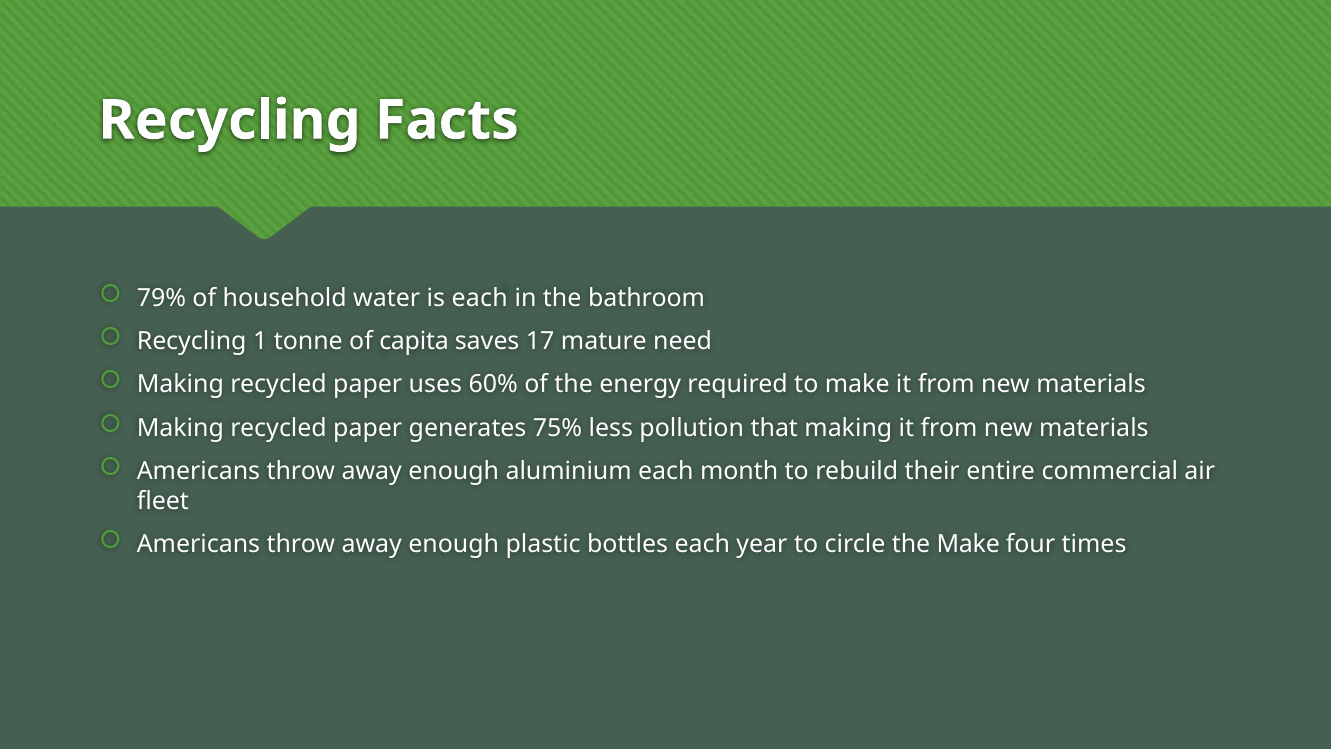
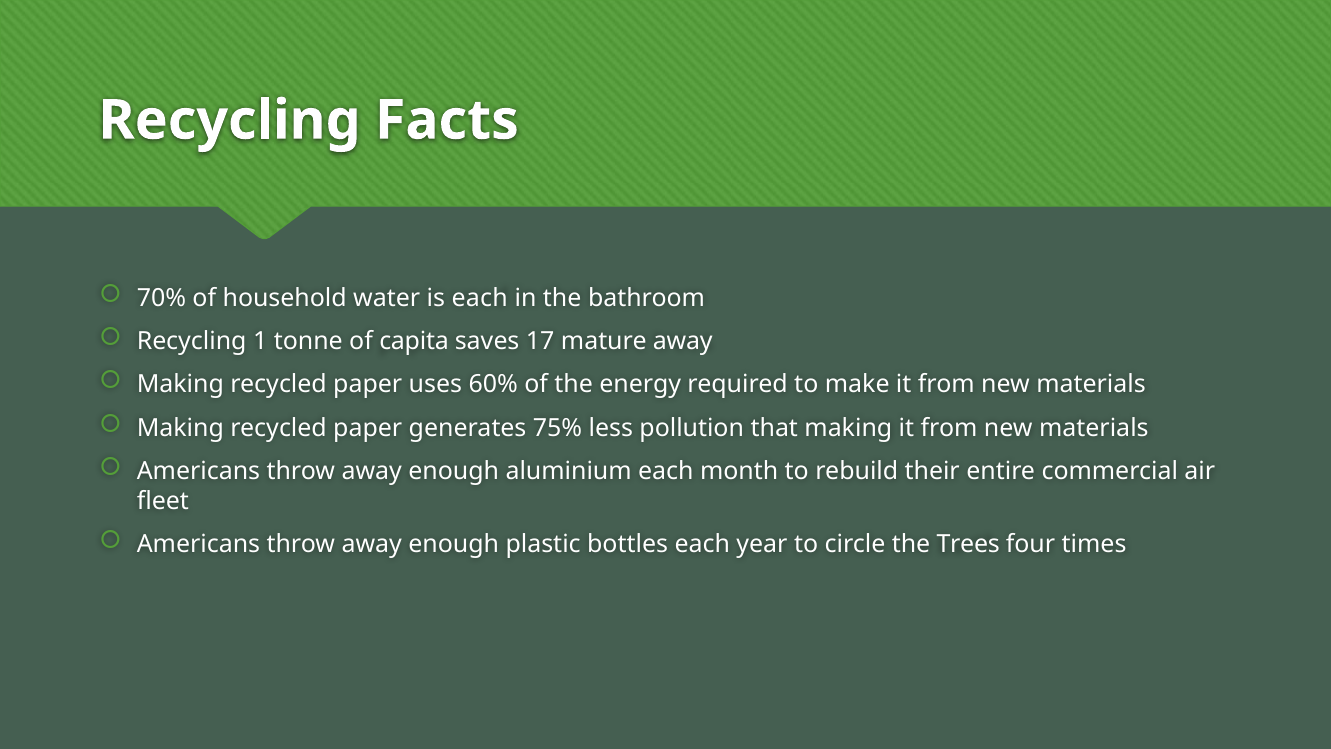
79%: 79% -> 70% (161, 298)
mature need: need -> away (683, 341)
the Make: Make -> Trees (968, 544)
